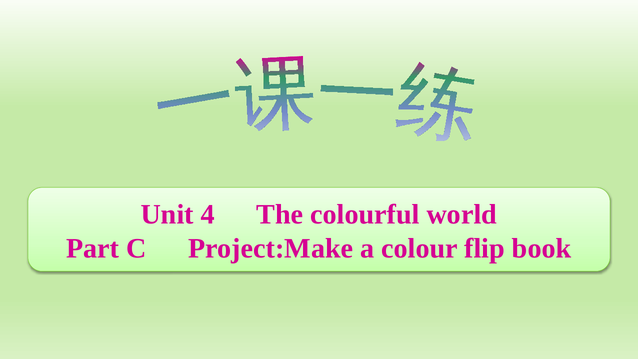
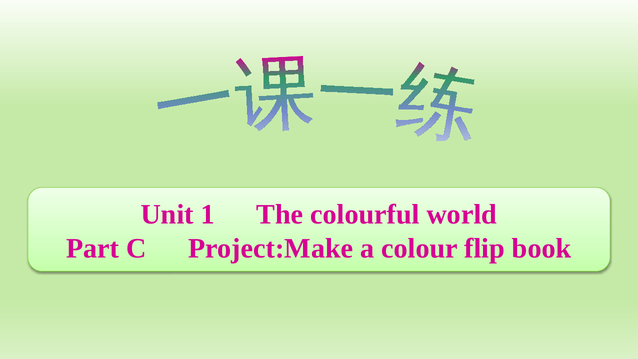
4: 4 -> 1 (208, 214)
